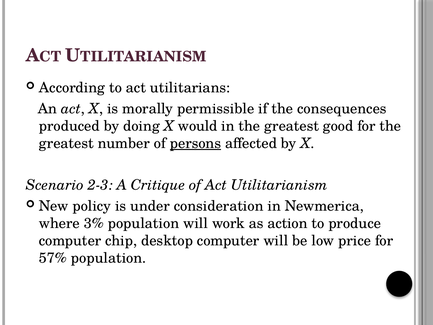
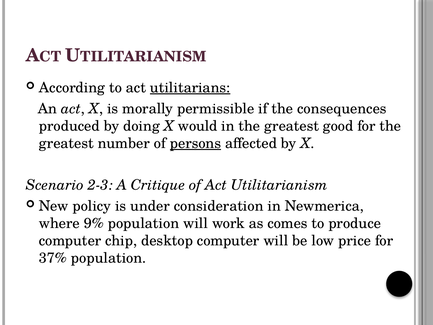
utilitarians underline: none -> present (190, 88)
3%: 3% -> 9% (94, 223)
action: action -> comes (287, 223)
57%: 57% -> 37% (53, 258)
